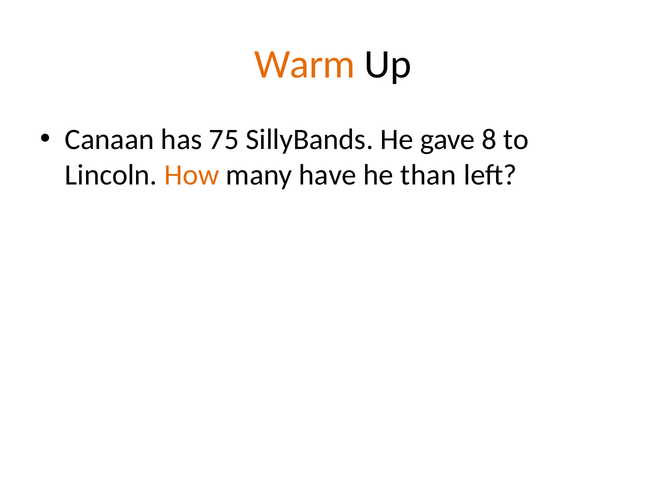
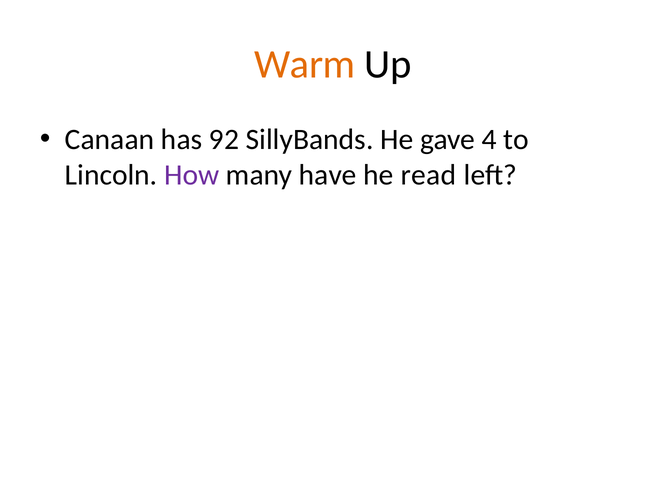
75: 75 -> 92 (224, 140)
8: 8 -> 4 (489, 140)
How colour: orange -> purple (192, 175)
than: than -> read (428, 175)
